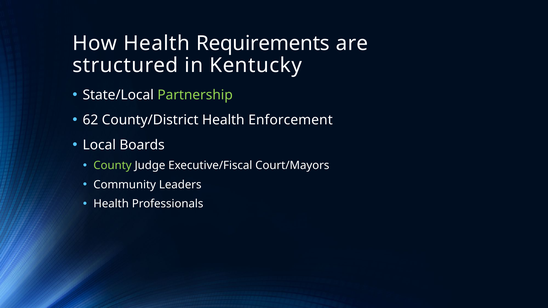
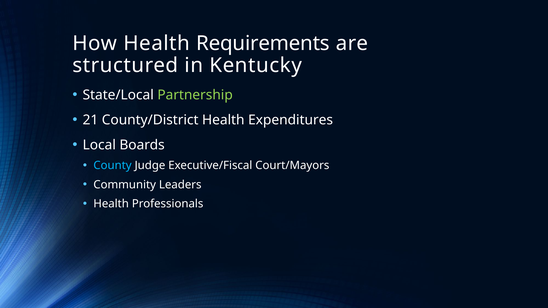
62: 62 -> 21 (90, 120)
Enforcement: Enforcement -> Expenditures (291, 120)
County colour: light green -> light blue (113, 166)
